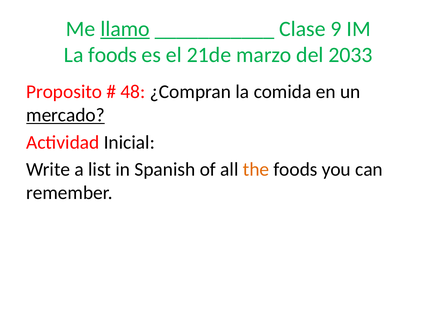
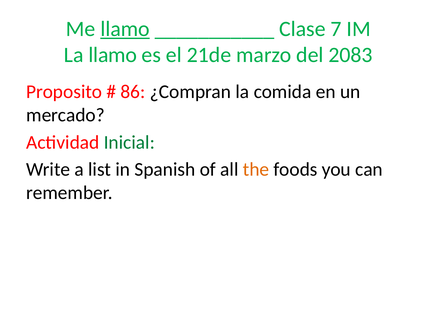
9: 9 -> 7 (336, 29)
La foods: foods -> llamo (113, 55)
2033: 2033 -> 2083 (351, 55)
48: 48 -> 86 (133, 92)
mercado underline: present -> none (65, 115)
Inicial colour: black -> green (129, 142)
